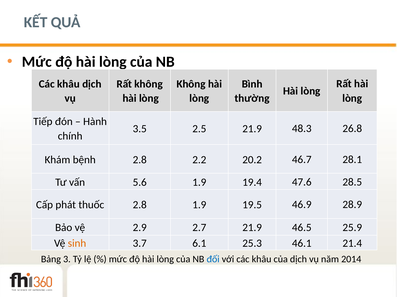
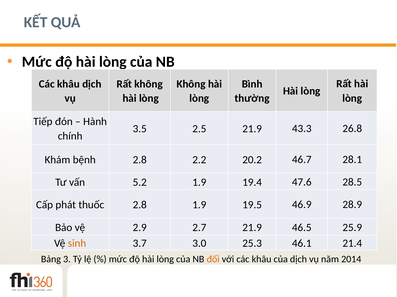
48.3: 48.3 -> 43.3 (302, 129)
5.6: 5.6 -> 5.2 (140, 183)
6.1: 6.1 -> 3.0 (199, 244)
đối colour: blue -> orange (213, 260)
